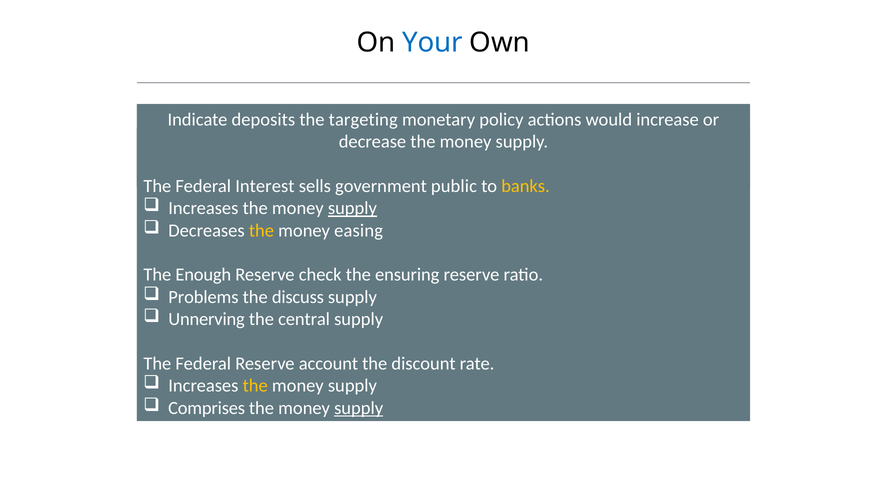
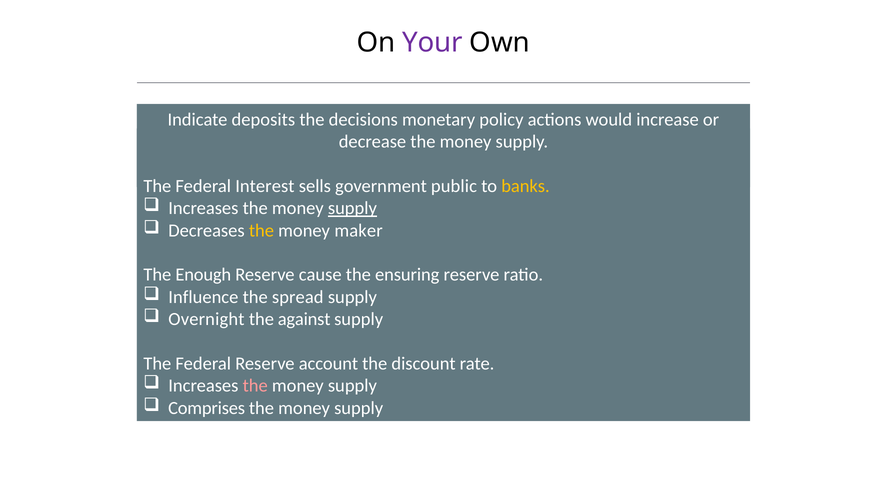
Your colour: blue -> purple (433, 43)
targeting: targeting -> decisions (363, 120)
easing: easing -> maker (359, 230)
check: check -> cause (320, 275)
Problems: Problems -> Influence (203, 297)
discuss: discuss -> spread (298, 297)
Unnerving: Unnerving -> Overnight (206, 319)
central: central -> against (304, 319)
the colour: yellow -> pink (255, 386)
supply underline: present -> none (359, 408)
